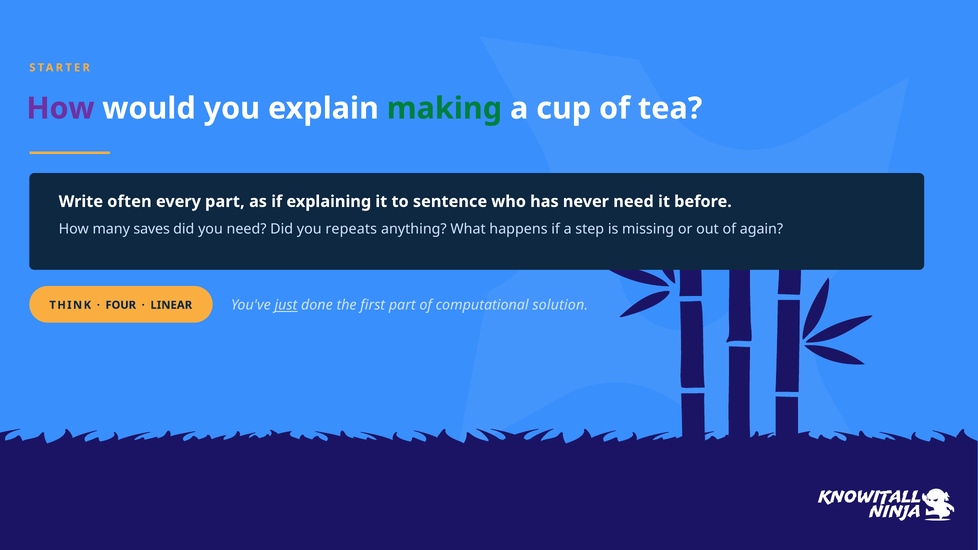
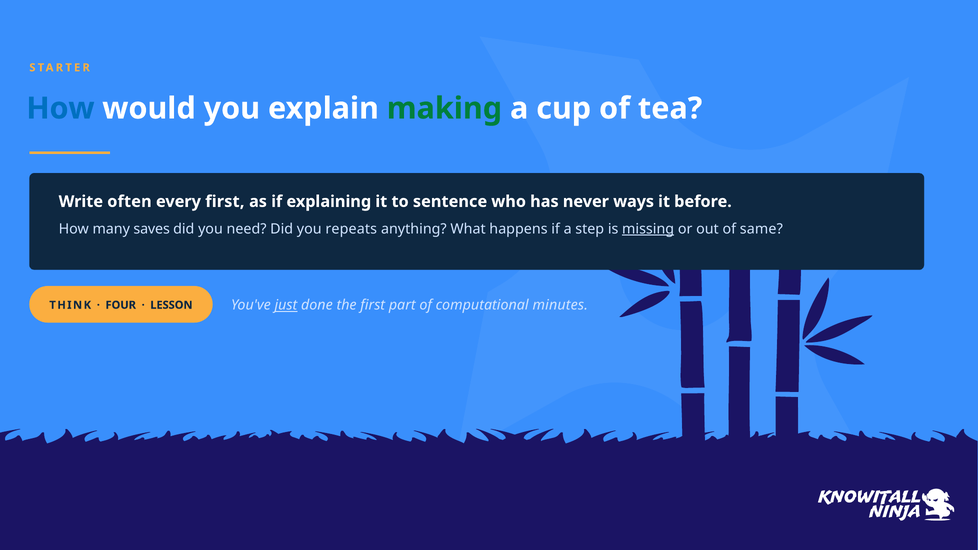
How colour: purple -> blue (60, 108)
every part: part -> first (225, 202)
never need: need -> ways (634, 202)
missing underline: none -> present (648, 229)
again: again -> same (761, 229)
LINEAR: LINEAR -> LESSON (171, 305)
solution: solution -> minutes (560, 305)
